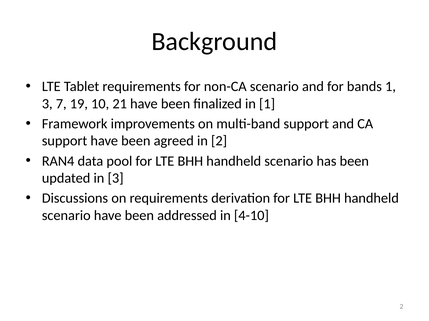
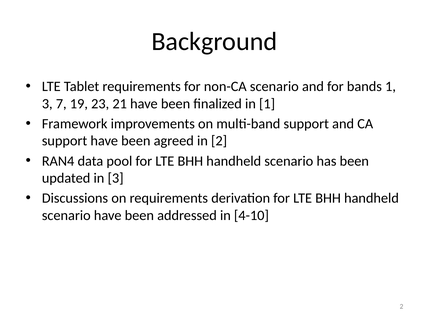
10: 10 -> 23 (100, 104)
